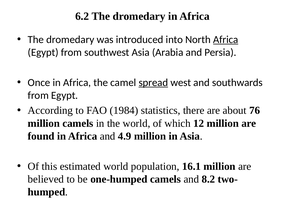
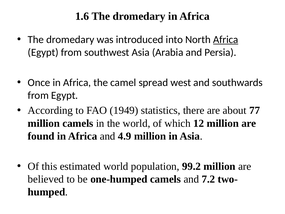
6.2: 6.2 -> 1.6 (82, 16)
spread underline: present -> none (153, 82)
1984: 1984 -> 1949 (124, 110)
76: 76 -> 77 (255, 110)
16.1: 16.1 -> 99.2 (191, 166)
8.2: 8.2 -> 7.2 (208, 179)
